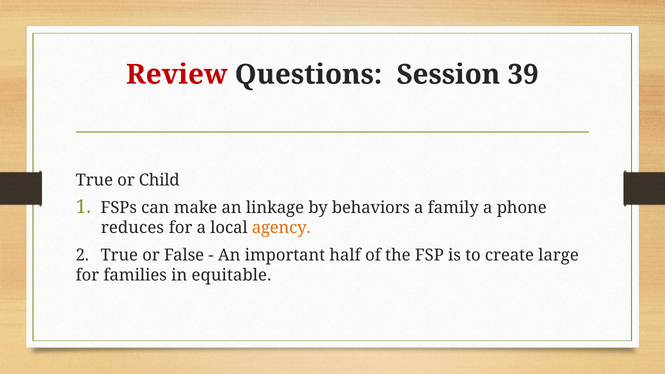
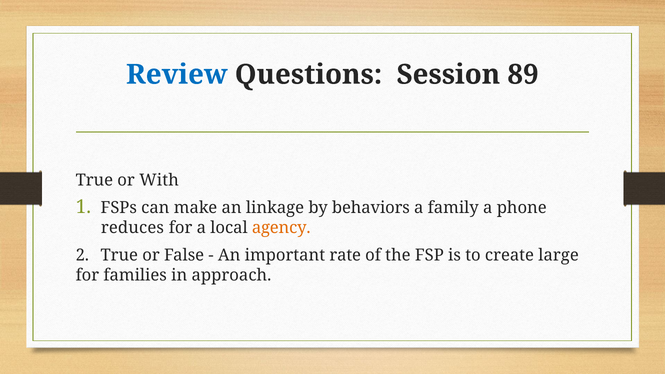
Review colour: red -> blue (177, 75)
39: 39 -> 89 (523, 75)
Child: Child -> With (159, 181)
half: half -> rate (345, 255)
equitable: equitable -> approach (231, 275)
